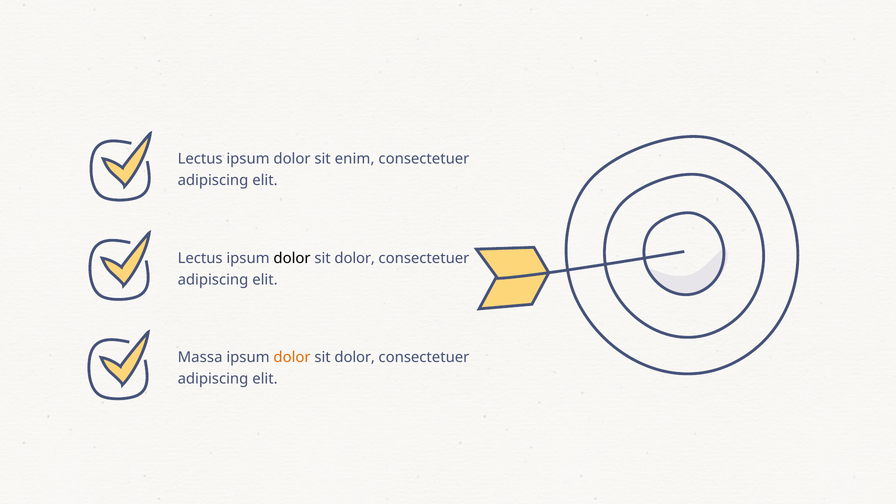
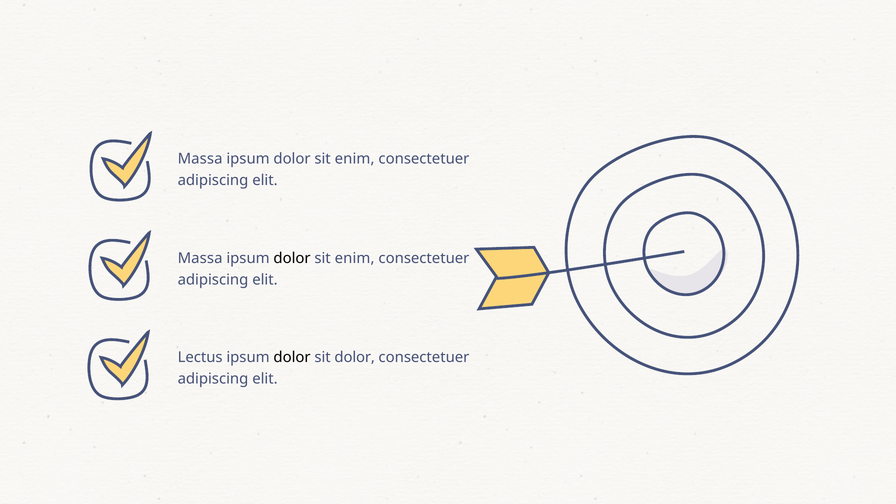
Lectus: Lectus -> Massa (200, 159)
Lectus: Lectus -> Massa (200, 258)
dolor: dolor -> enim (355, 258)
Massa: Massa -> Lectus (200, 358)
dolor colour: orange -> black (292, 358)
